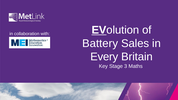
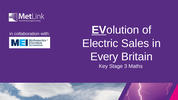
Battery: Battery -> Electric (100, 43)
